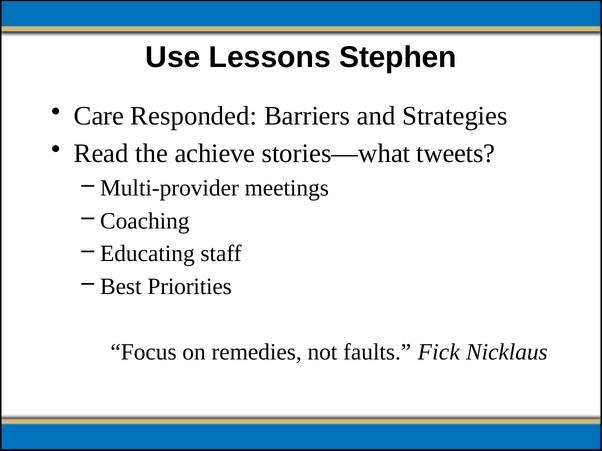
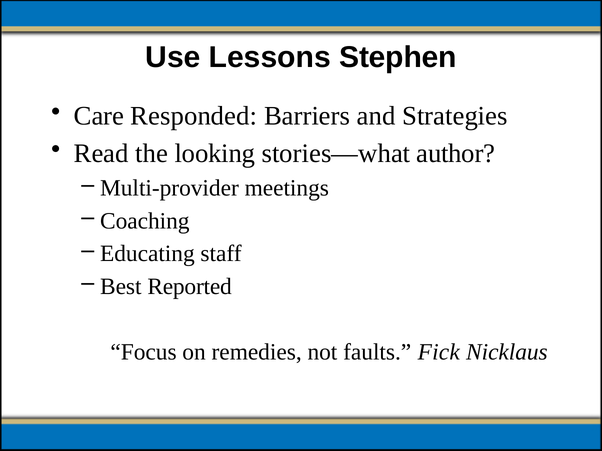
achieve: achieve -> looking (215, 154)
tweets: tweets -> author (456, 154)
Priorities: Priorities -> Reported (190, 287)
